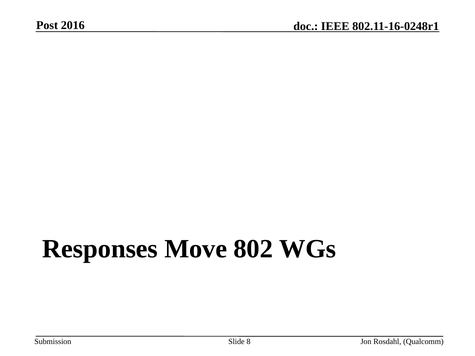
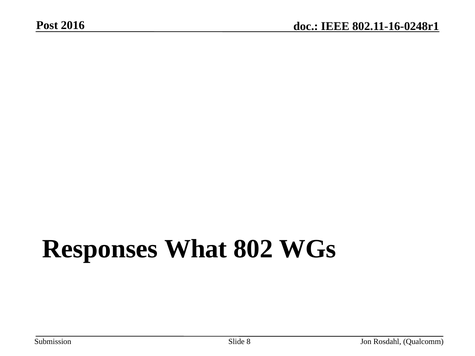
Move: Move -> What (196, 249)
